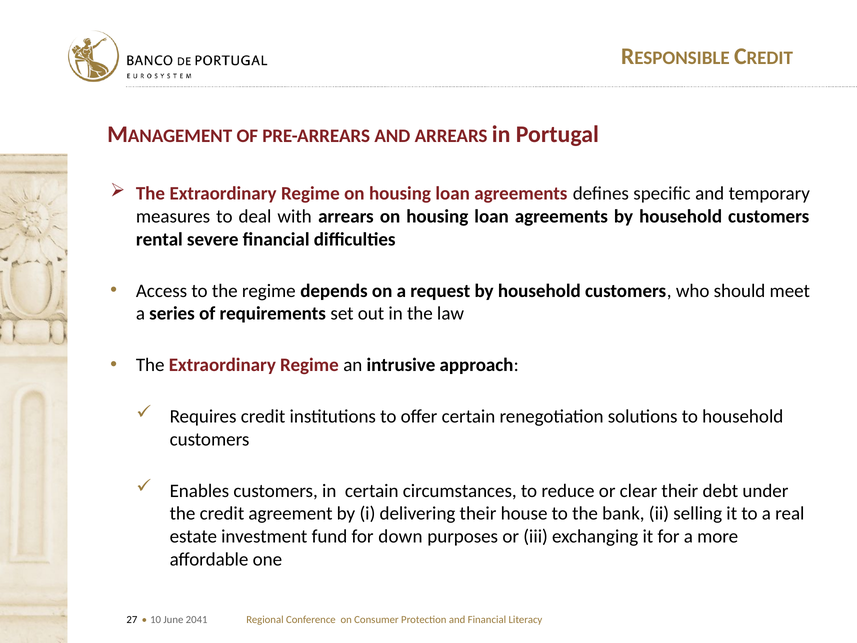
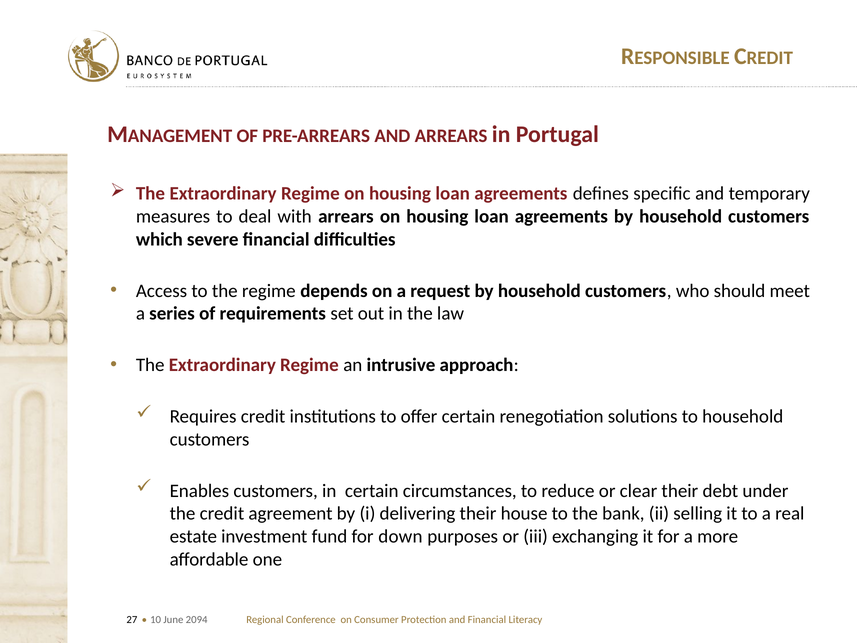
rental: rental -> which (159, 239)
2041: 2041 -> 2094 (197, 620)
